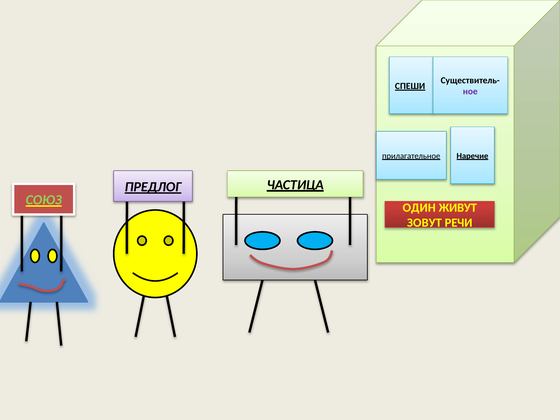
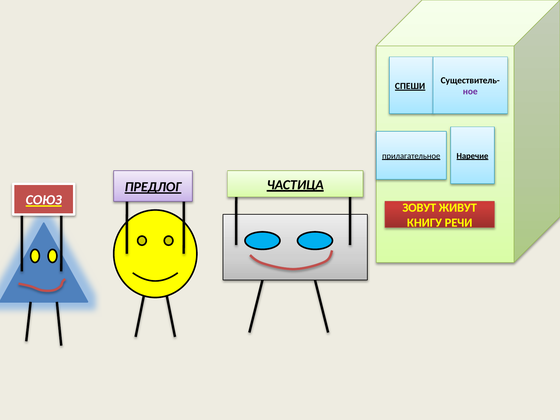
СОЮЗ colour: light green -> white (44, 200)
ОДИН: ОДИН -> ЗОВУТ (419, 208)
ЗОВУТ: ЗОВУТ -> КНИГУ (424, 223)
